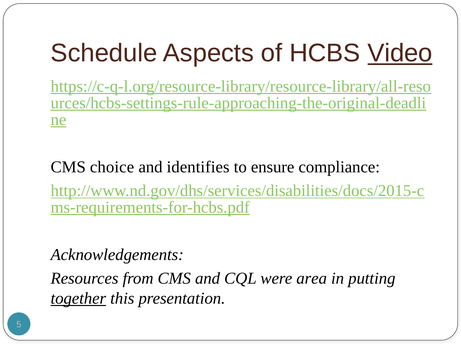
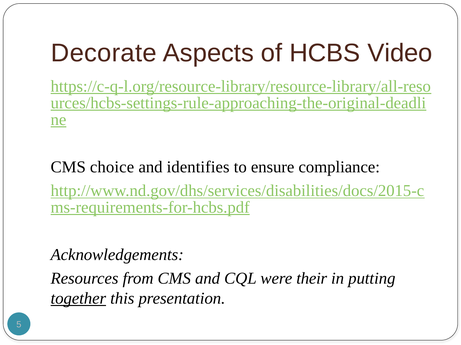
Schedule: Schedule -> Decorate (104, 53)
Video underline: present -> none (400, 53)
area: area -> their (312, 279)
